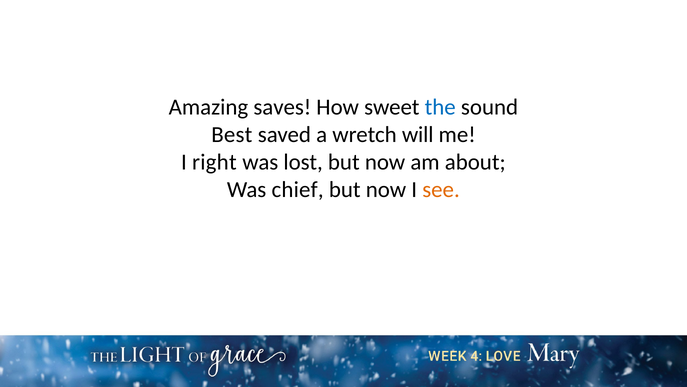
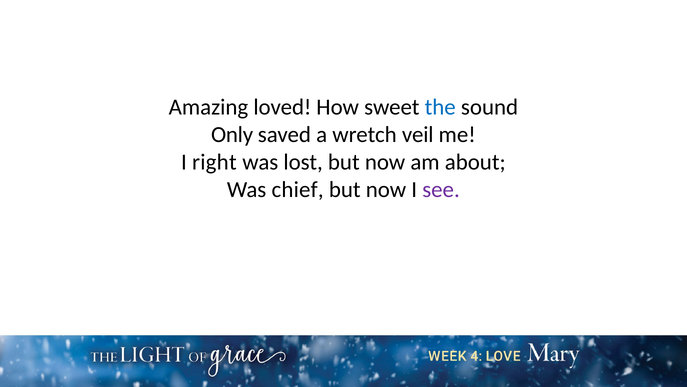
saves: saves -> loved (282, 107)
Best: Best -> Only (232, 134)
will: will -> veil (418, 134)
see colour: orange -> purple (441, 189)
